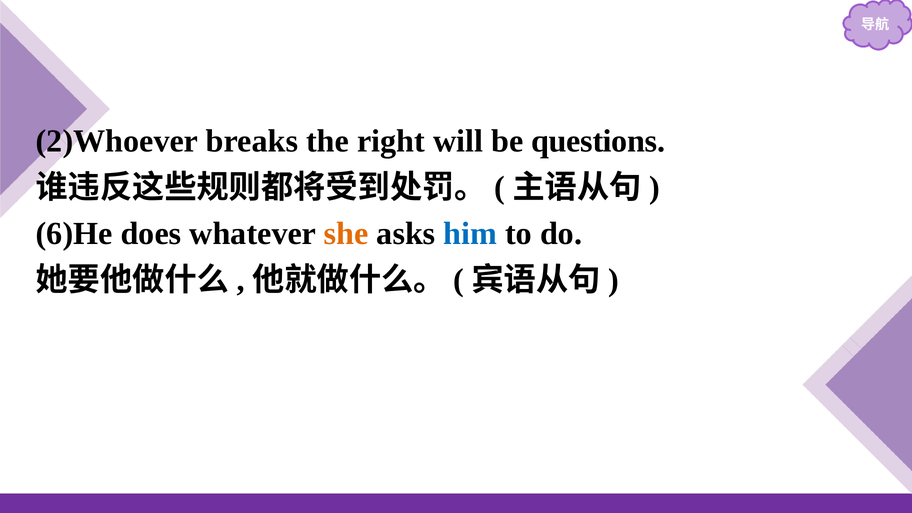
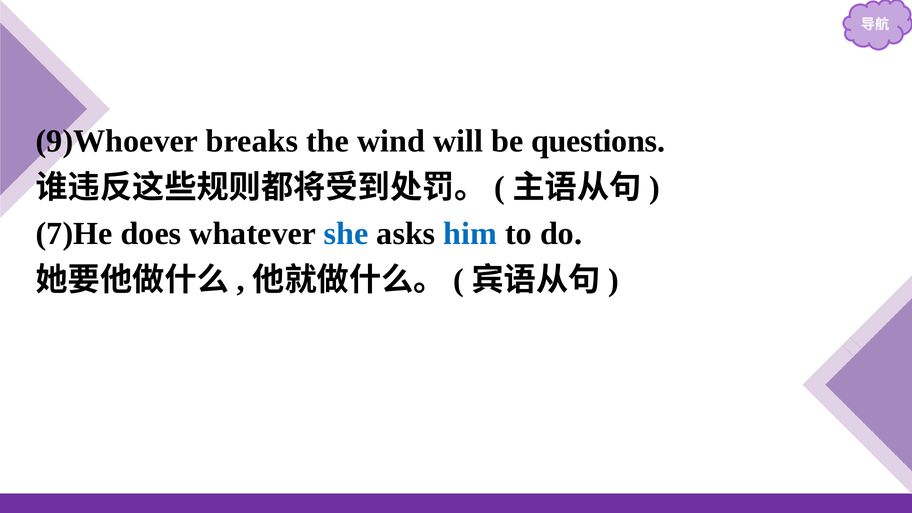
2)Whoever: 2)Whoever -> 9)Whoever (117, 141)
right: right -> wind (391, 141)
6)He: 6)He -> 7)He (74, 234)
she colour: orange -> blue (346, 234)
